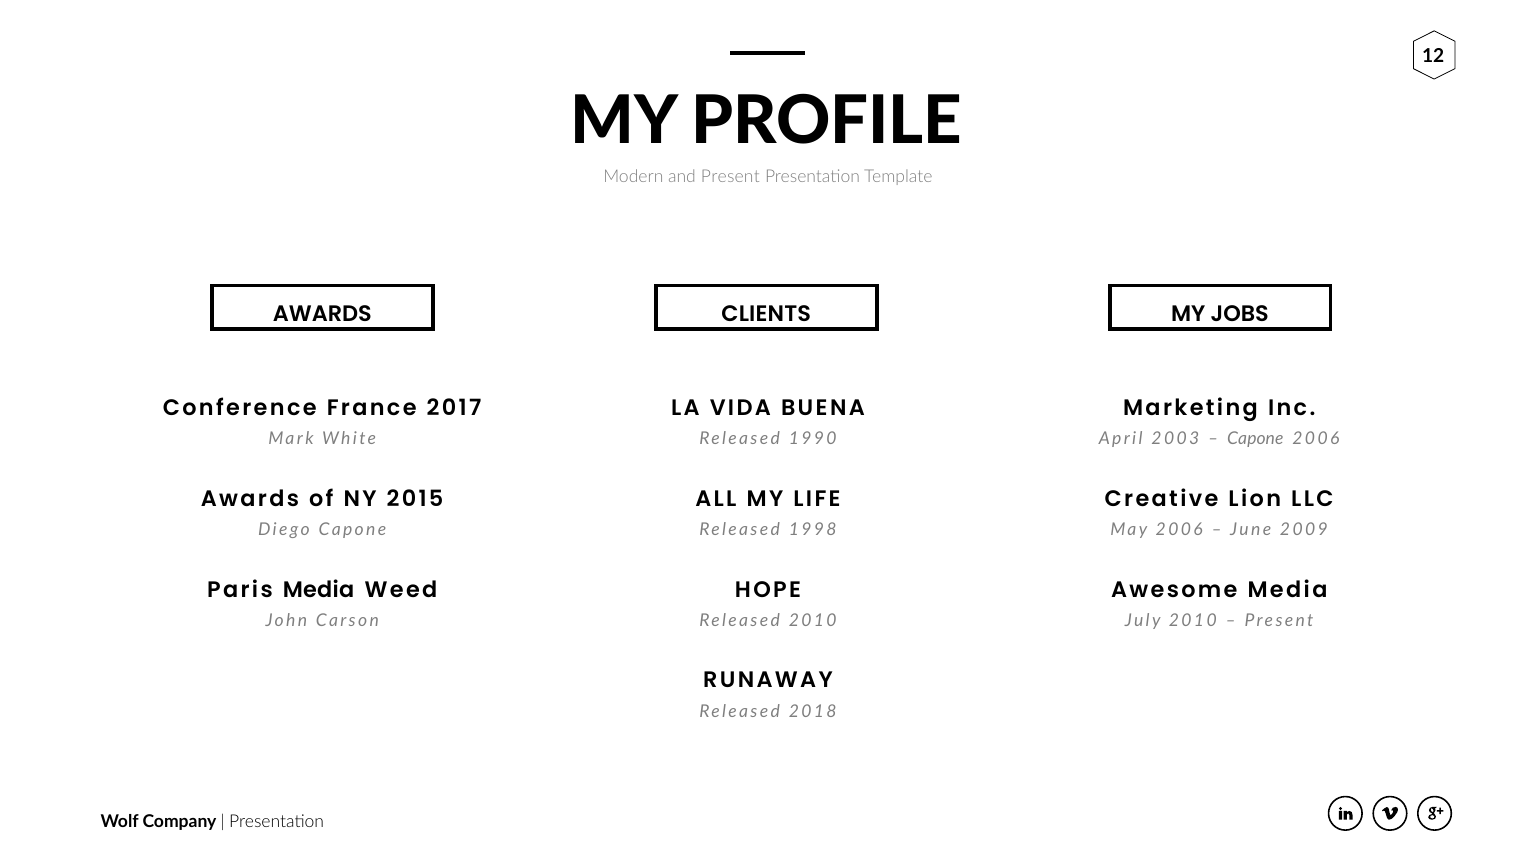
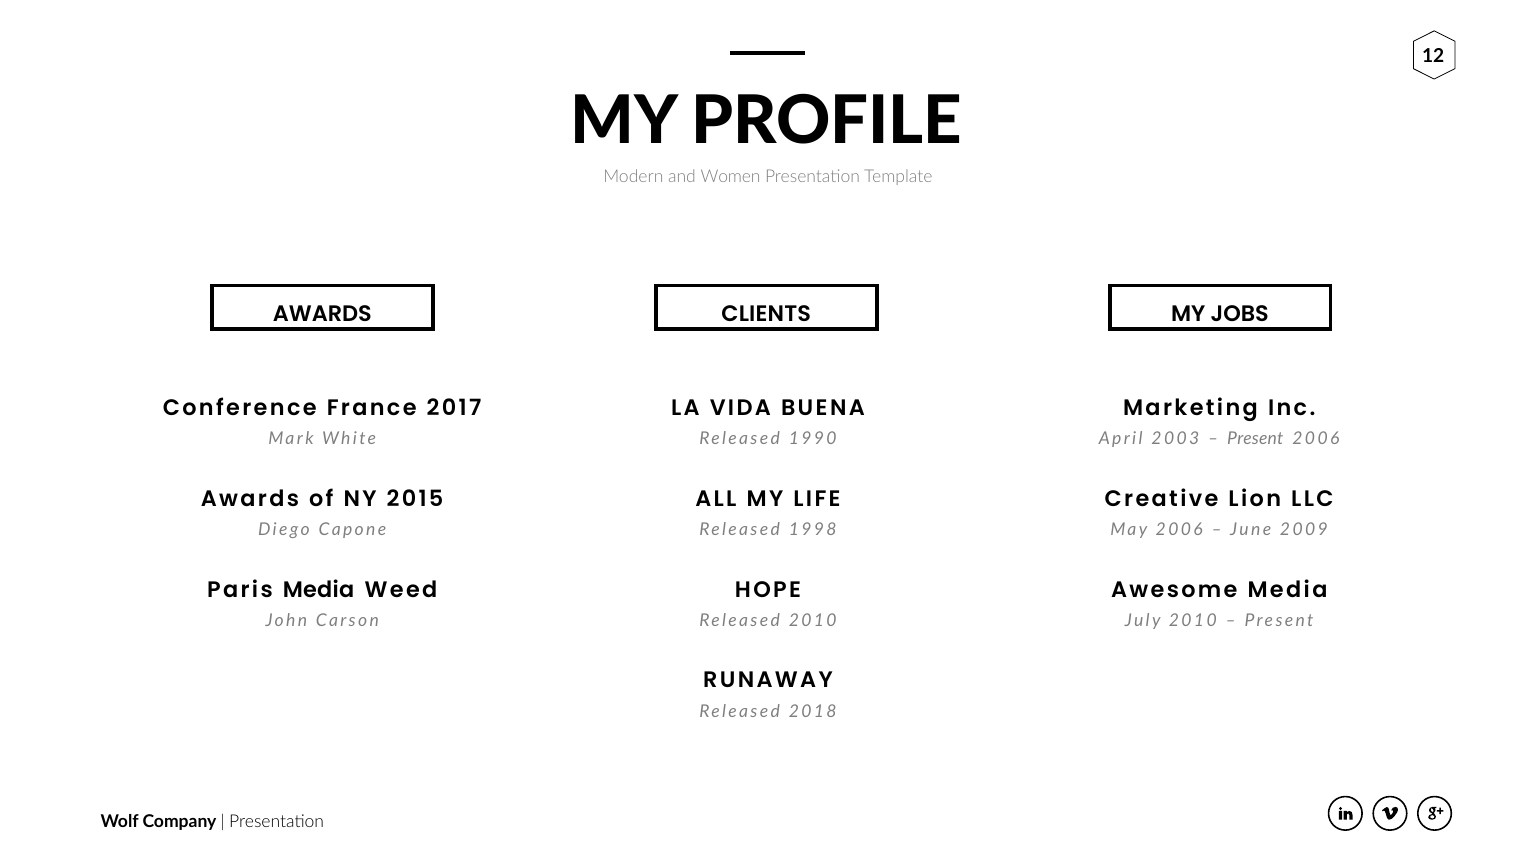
and Present: Present -> Women (731, 177)
Capone: Capone -> Present (1255, 438)
